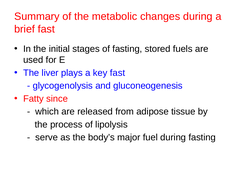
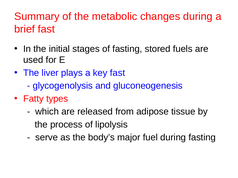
since: since -> types (57, 99)
